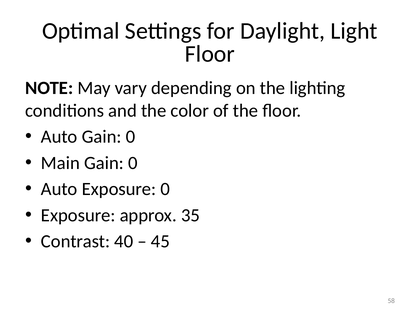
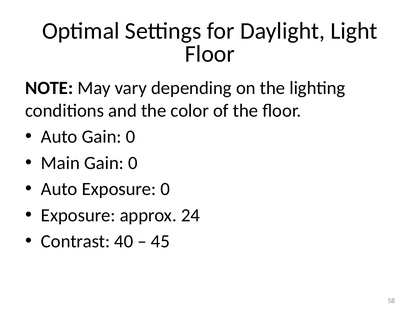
35: 35 -> 24 (190, 215)
